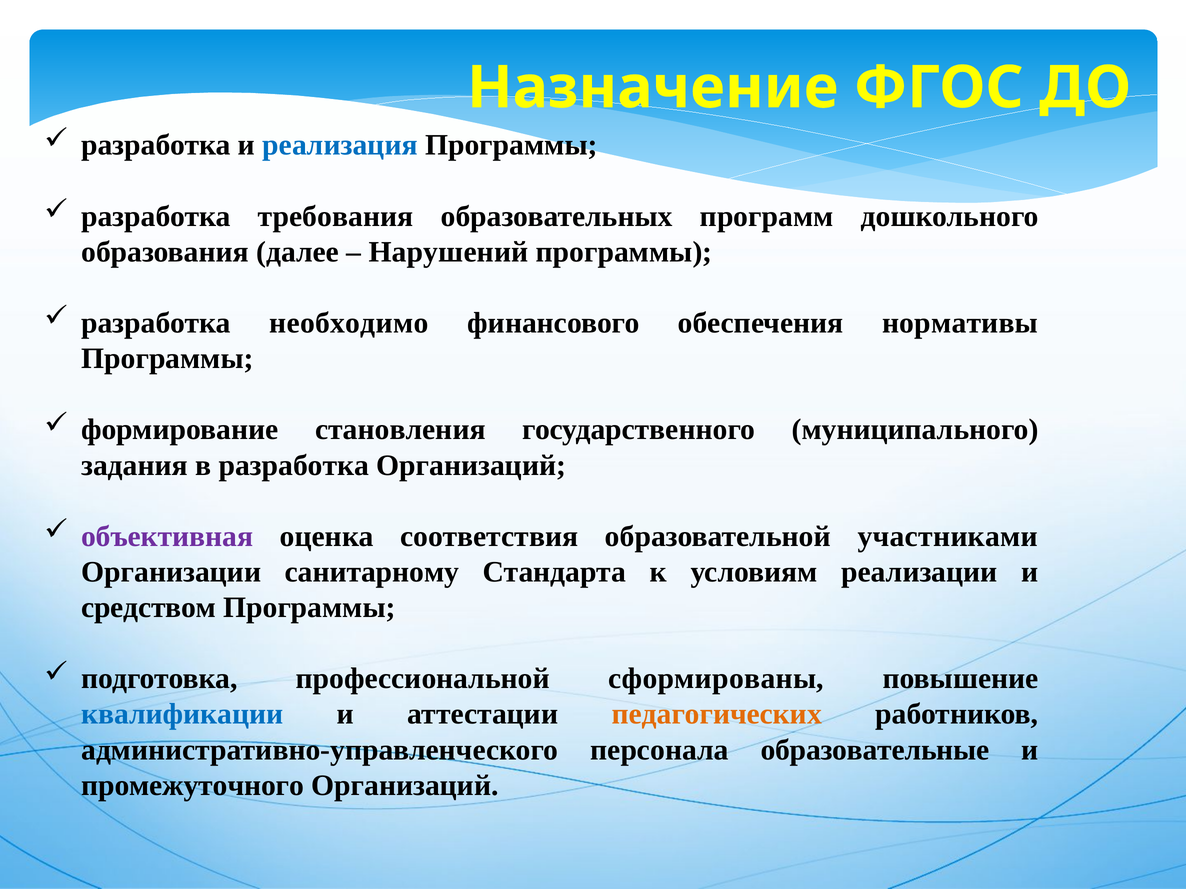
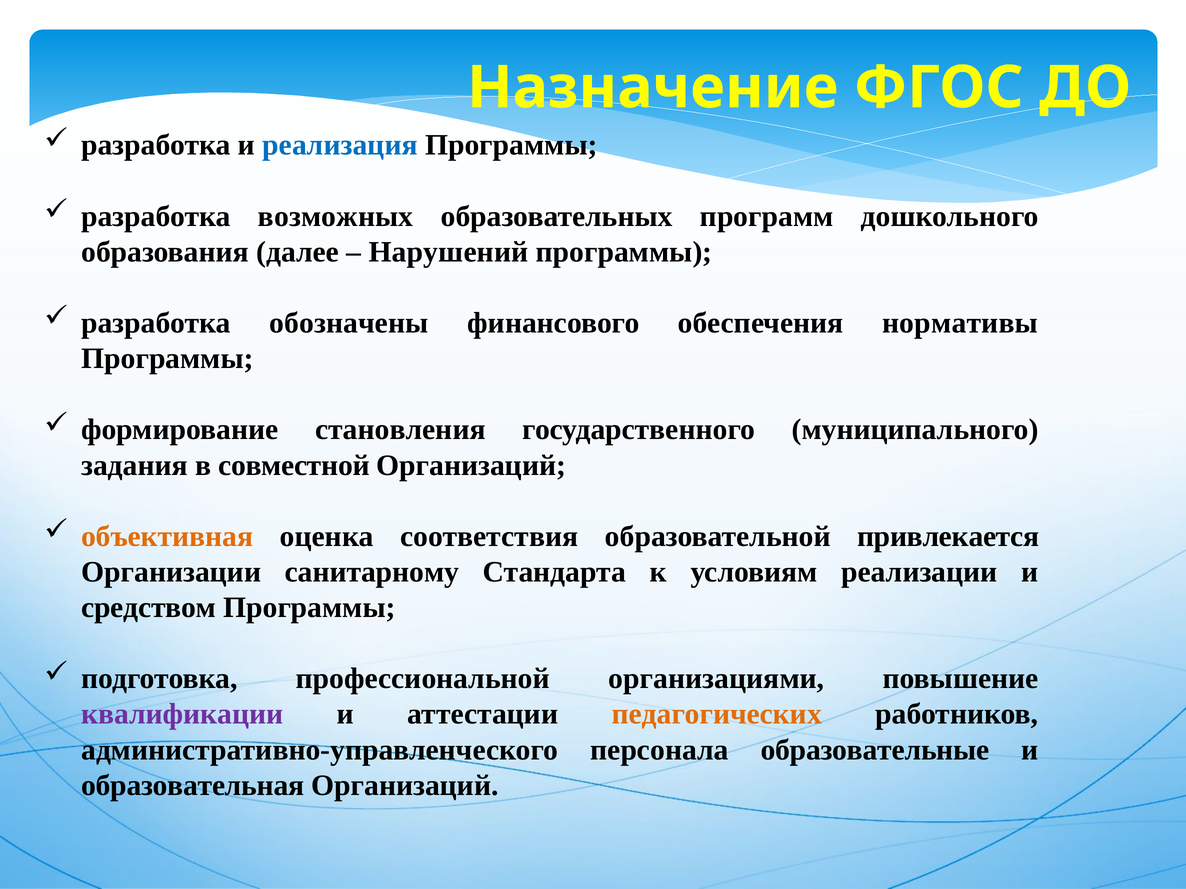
требования: требования -> возможных (336, 216)
необходимо: необходимо -> обозначены (349, 323)
в разработка: разработка -> совместной (294, 466)
объективная colour: purple -> orange (167, 537)
участниками: участниками -> привлекается (948, 537)
сформированы: сформированы -> организациями (716, 679)
квалификации colour: blue -> purple (182, 715)
промежуточного: промежуточного -> образовательная (193, 786)
